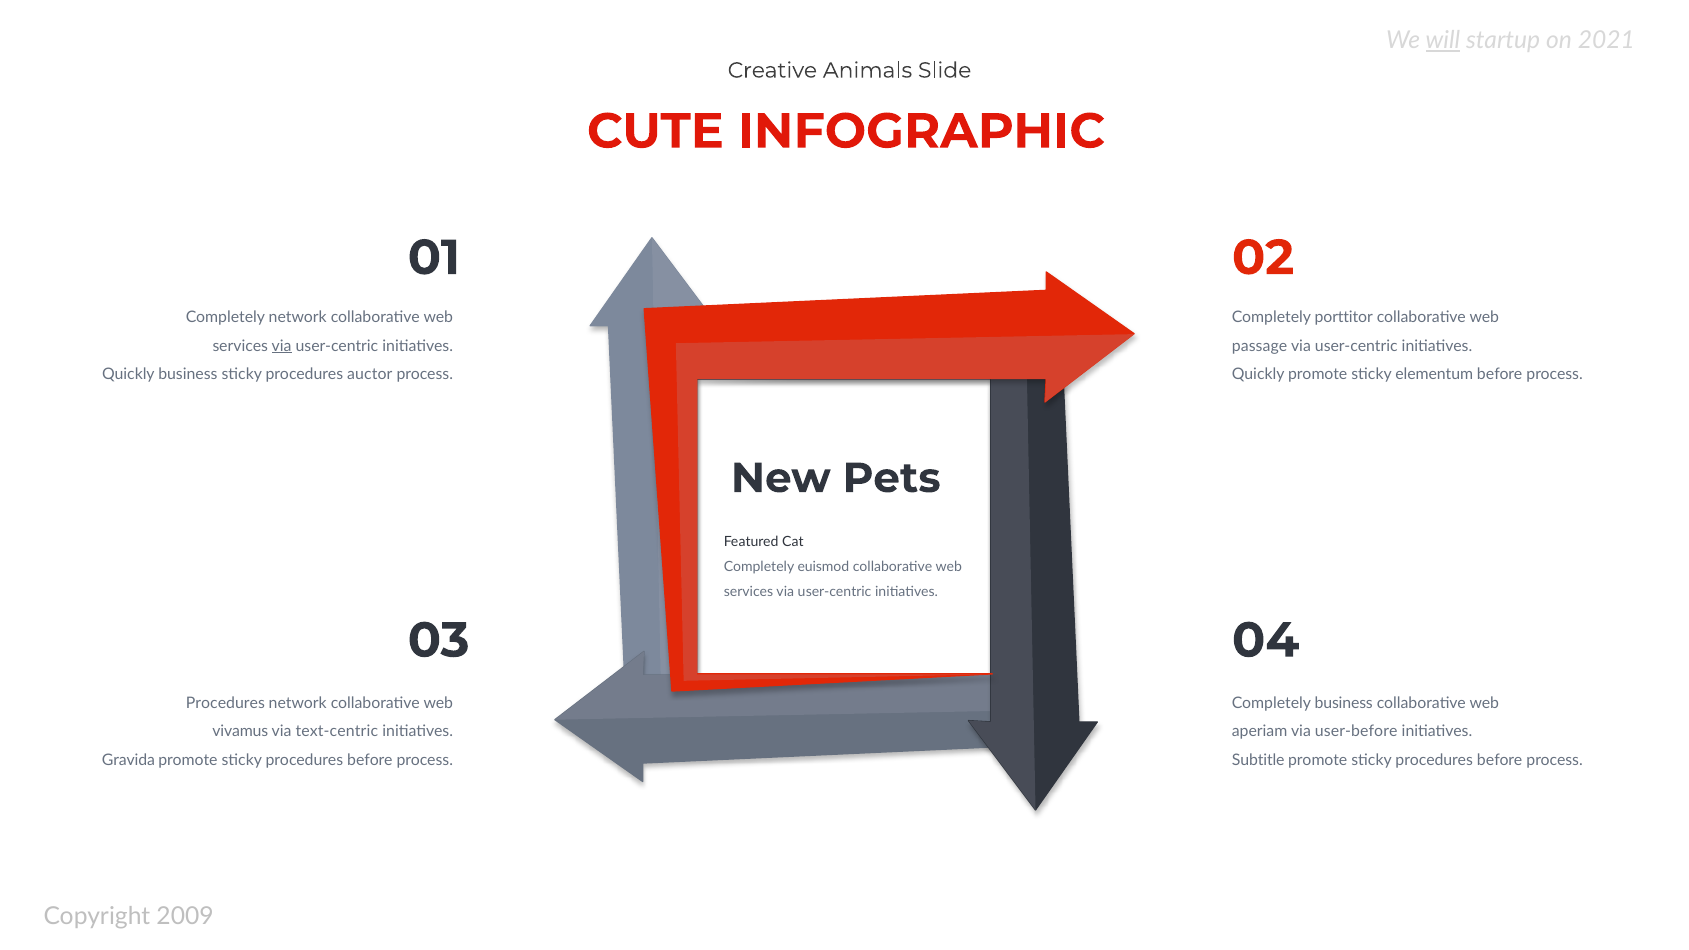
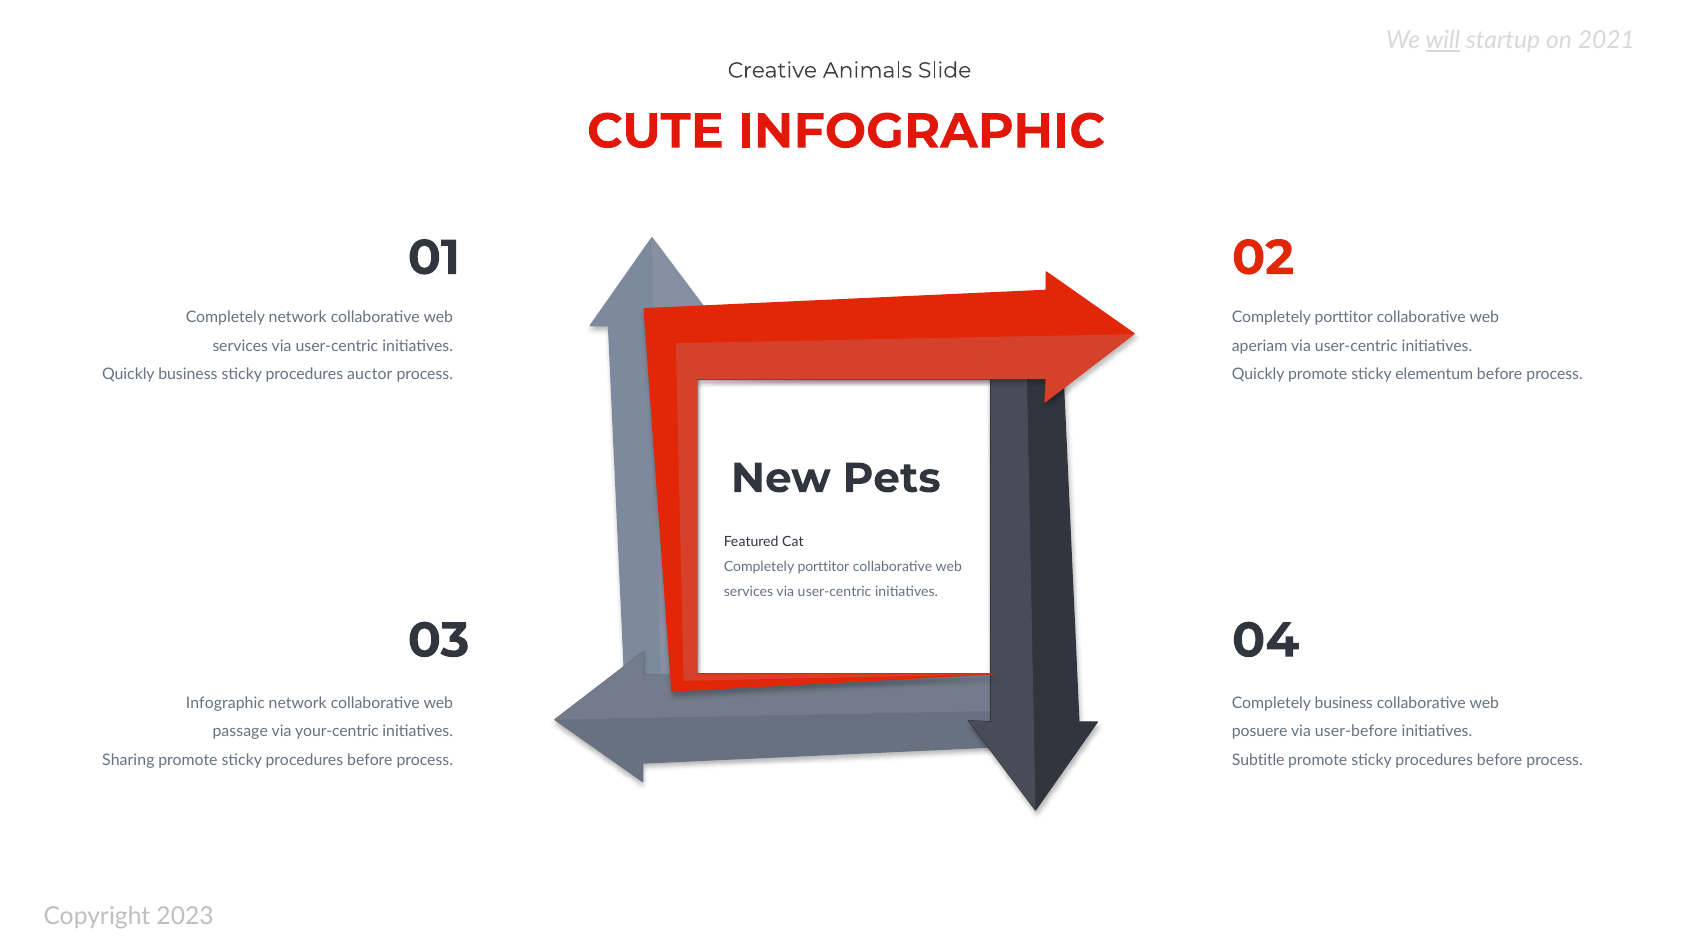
via underline: present -> none (282, 346)
passage: passage -> aperiam (1260, 346)
euismod: euismod -> porttitor (823, 567)
Procedures: Procedures -> Infographic (225, 703)
vivamus: vivamus -> passage (240, 732)
text-centric: text-centric -> your-centric (337, 732)
aperiam: aperiam -> posuere (1260, 732)
Gravida: Gravida -> Sharing (128, 760)
2009: 2009 -> 2023 (185, 916)
